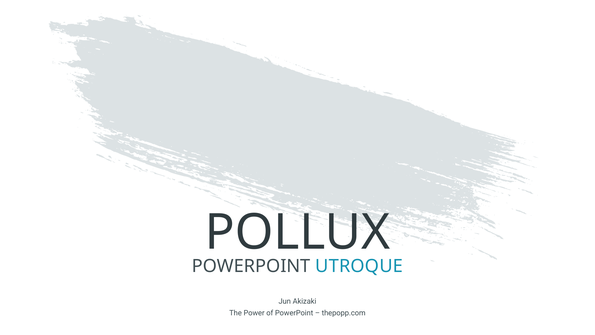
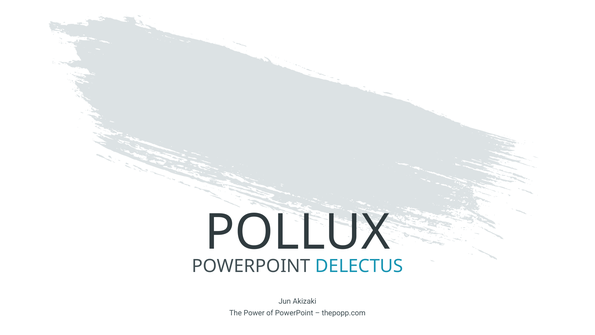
UTROQUE: UTROQUE -> DELECTUS (359, 266)
